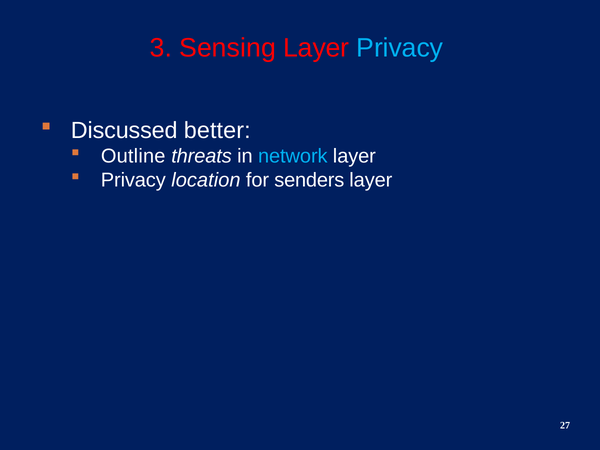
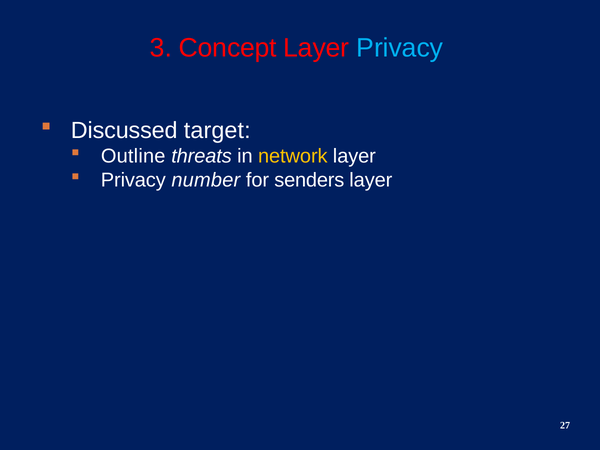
Sensing: Sensing -> Concept (228, 48)
better: better -> target (217, 131)
network colour: light blue -> yellow (293, 156)
location: location -> number (206, 180)
